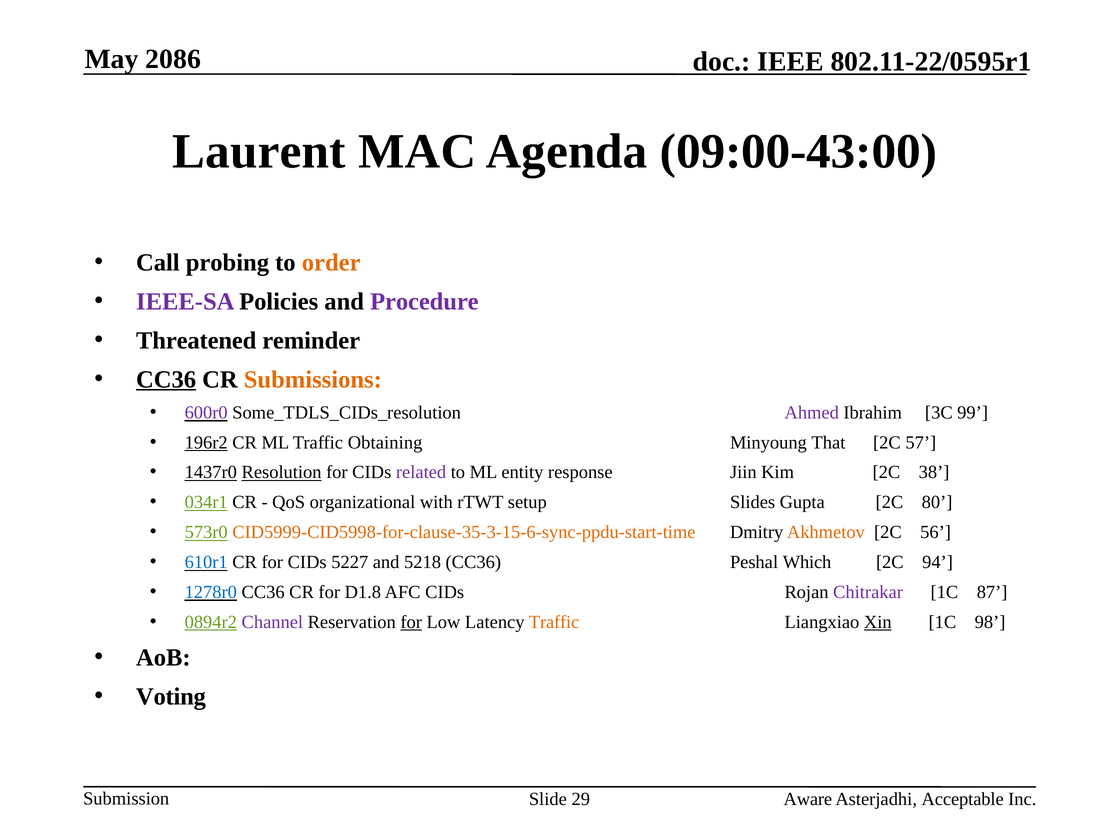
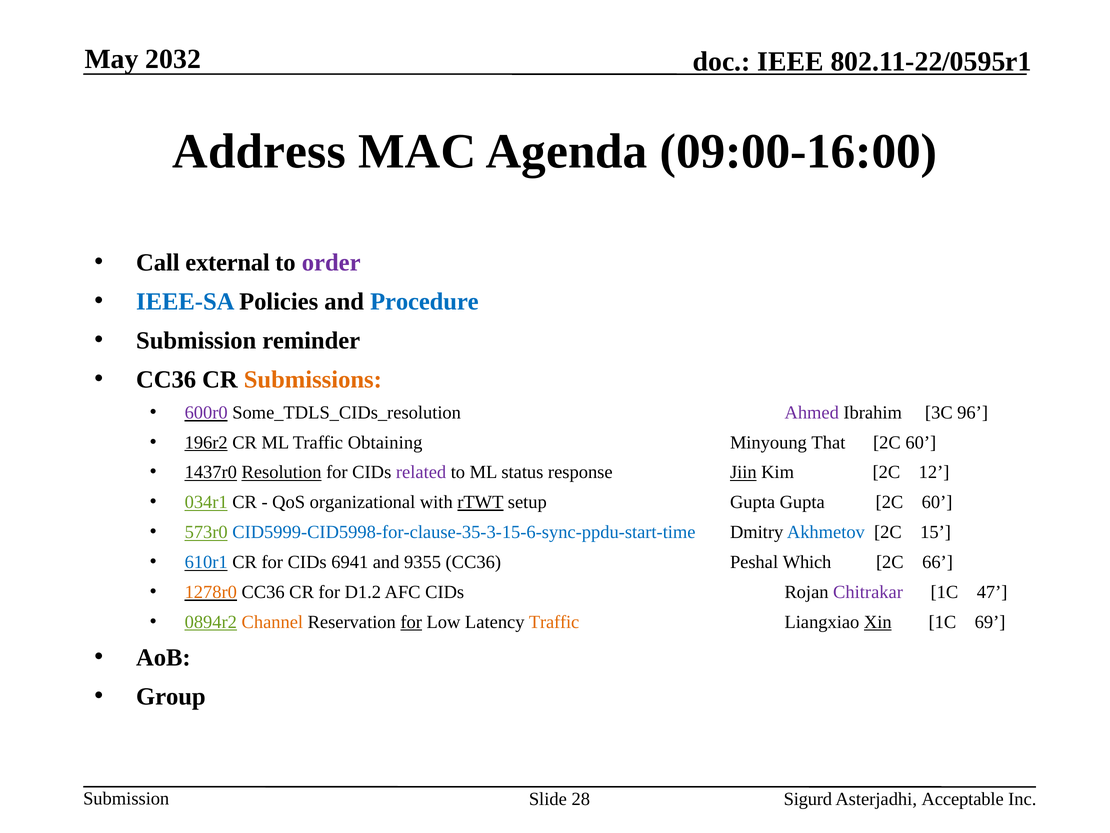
2086: 2086 -> 2032 (173, 59)
Laurent: Laurent -> Address (259, 151)
09:00-43:00: 09:00-43:00 -> 09:00-16:00 (798, 151)
probing: probing -> external (228, 263)
order colour: orange -> purple (331, 263)
IEEE-SA colour: purple -> blue (185, 301)
Procedure colour: purple -> blue (424, 301)
Threatened: Threatened -> Submission (196, 340)
CC36 underline: present -> none (166, 379)
99: 99 -> 96 (973, 412)
57: 57 -> 60 (921, 442)
entity: entity -> status (522, 472)
Jiin underline: none -> present (743, 472)
38: 38 -> 12 (934, 472)
rTWT underline: none -> present (480, 502)
setup Slides: Slides -> Gupta (753, 502)
Gupta 2C 80: 80 -> 60 (937, 502)
CID5999-CID5998-for-clause-35-3-15-6-sync-ppdu-start-time colour: orange -> blue (464, 532)
Akhmetov colour: orange -> blue (826, 532)
56: 56 -> 15 (936, 532)
5227: 5227 -> 6941 (350, 562)
5218: 5218 -> 9355 (423, 562)
94: 94 -> 66 (938, 562)
1278r0 colour: blue -> orange (211, 592)
D1.8: D1.8 -> D1.2 (363, 592)
87: 87 -> 47 (992, 592)
Channel colour: purple -> orange (272, 622)
98: 98 -> 69 (990, 622)
Voting: Voting -> Group (171, 696)
29: 29 -> 28 (581, 798)
Aware: Aware -> Sigurd (808, 798)
